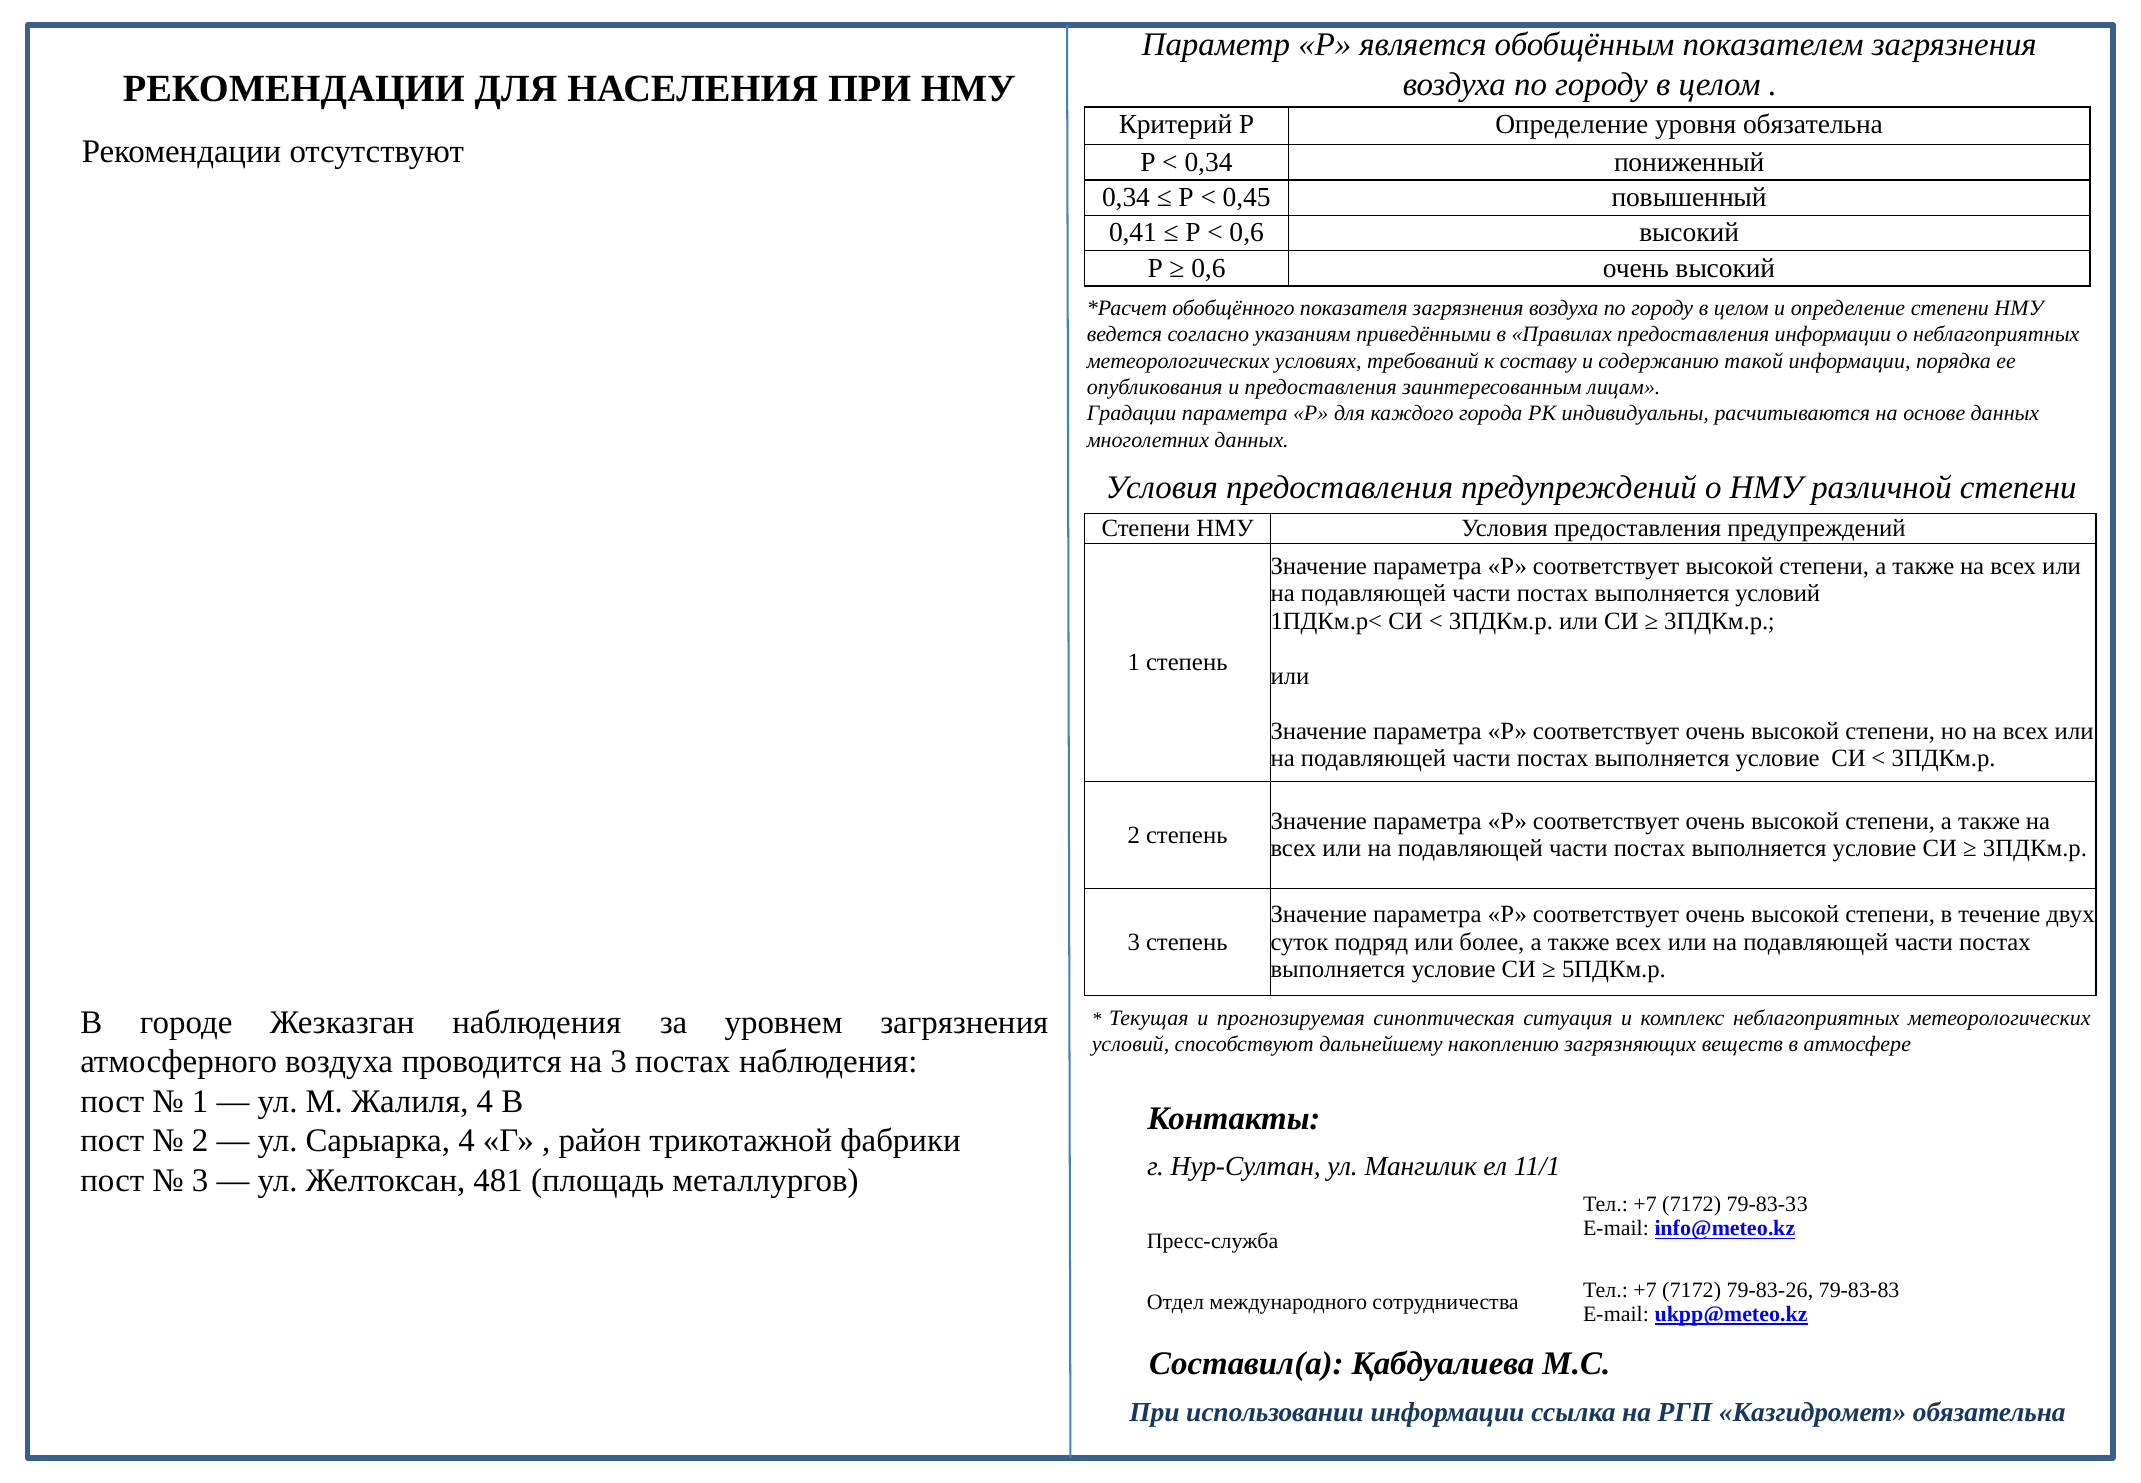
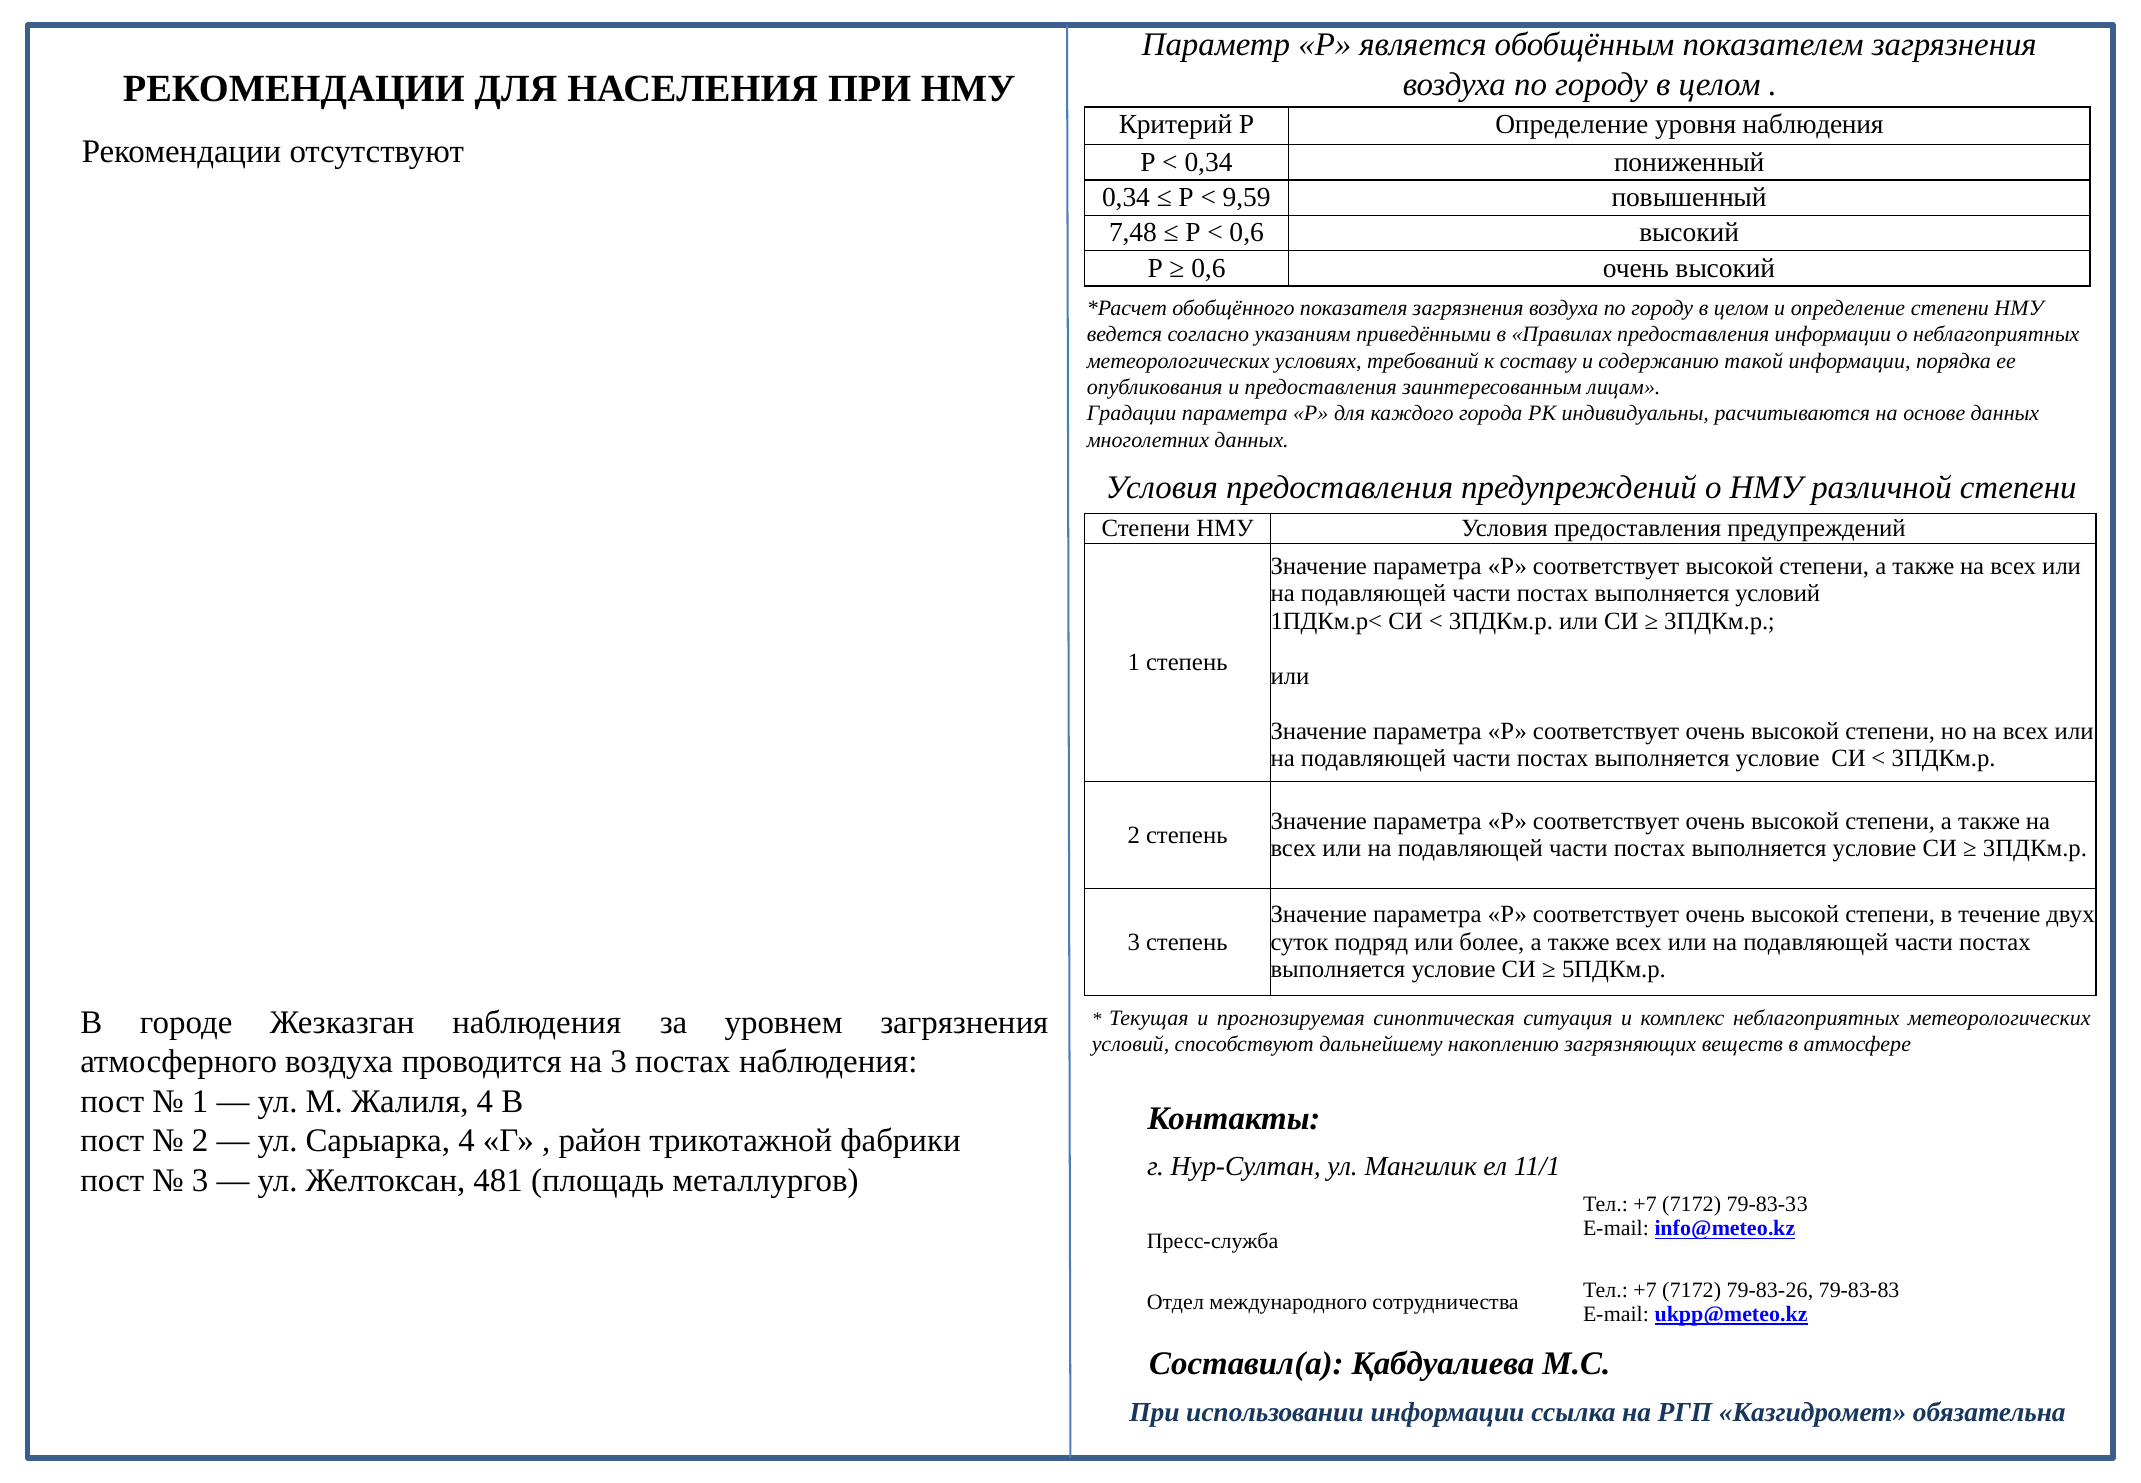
уровня обязательна: обязательна -> наблюдения (1813, 124)
0,45: 0,45 -> 9,59 (1247, 197)
0,41: 0,41 -> 7,48 (1133, 233)
